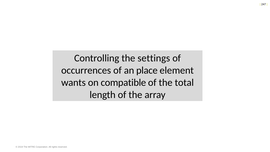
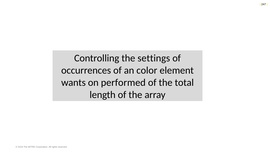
place: place -> color (147, 70)
compatible: compatible -> performed (123, 82)
